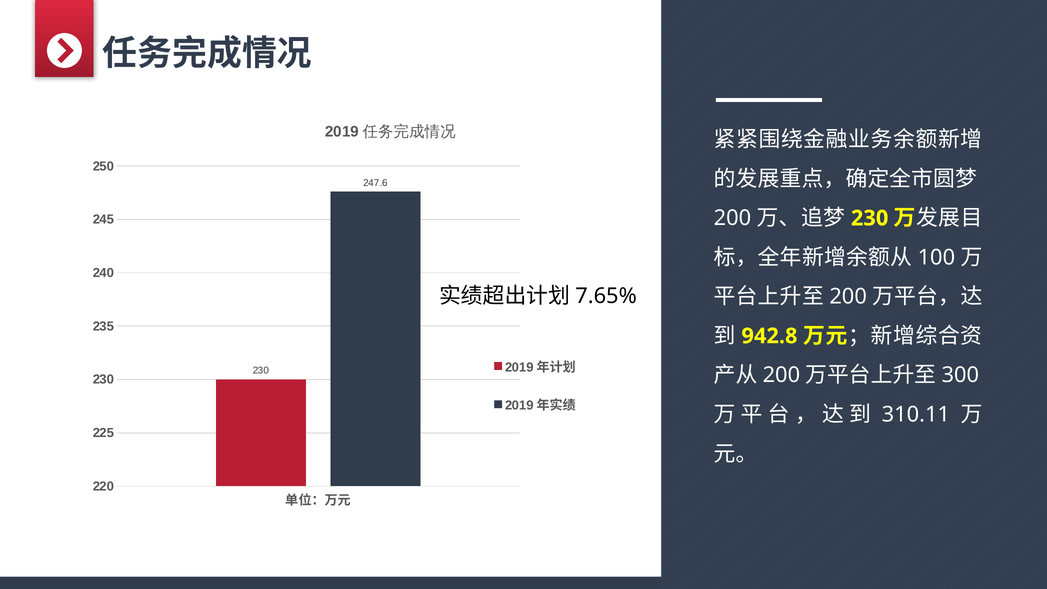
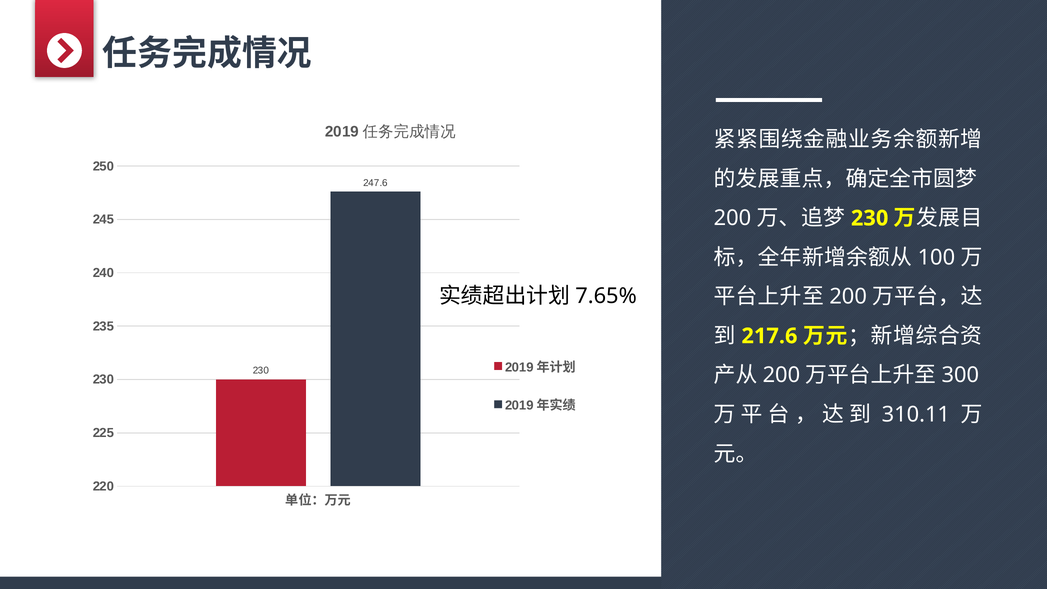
942.8: 942.8 -> 217.6 (769, 336)
